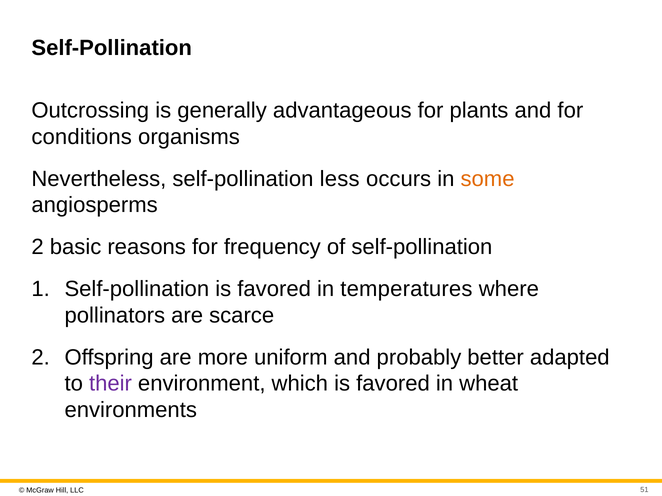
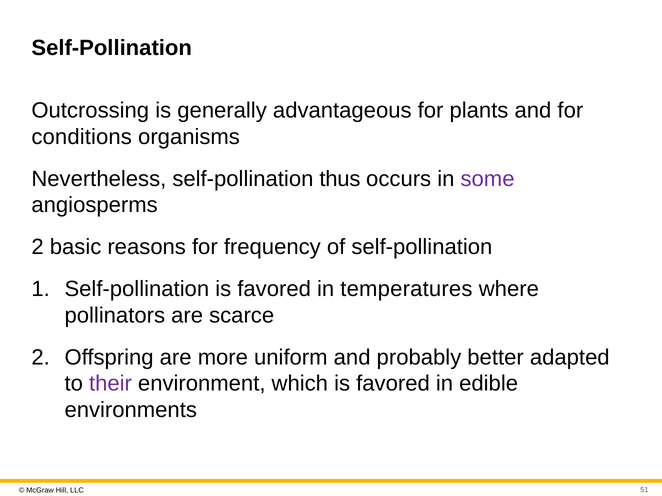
less: less -> thus (340, 179)
some colour: orange -> purple (488, 179)
wheat: wheat -> edible (489, 384)
